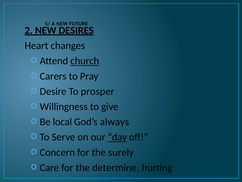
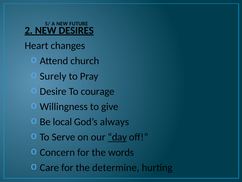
church underline: present -> none (85, 61)
Carers: Carers -> Surely (53, 76)
prosper: prosper -> courage (98, 91)
surely: surely -> words (121, 152)
